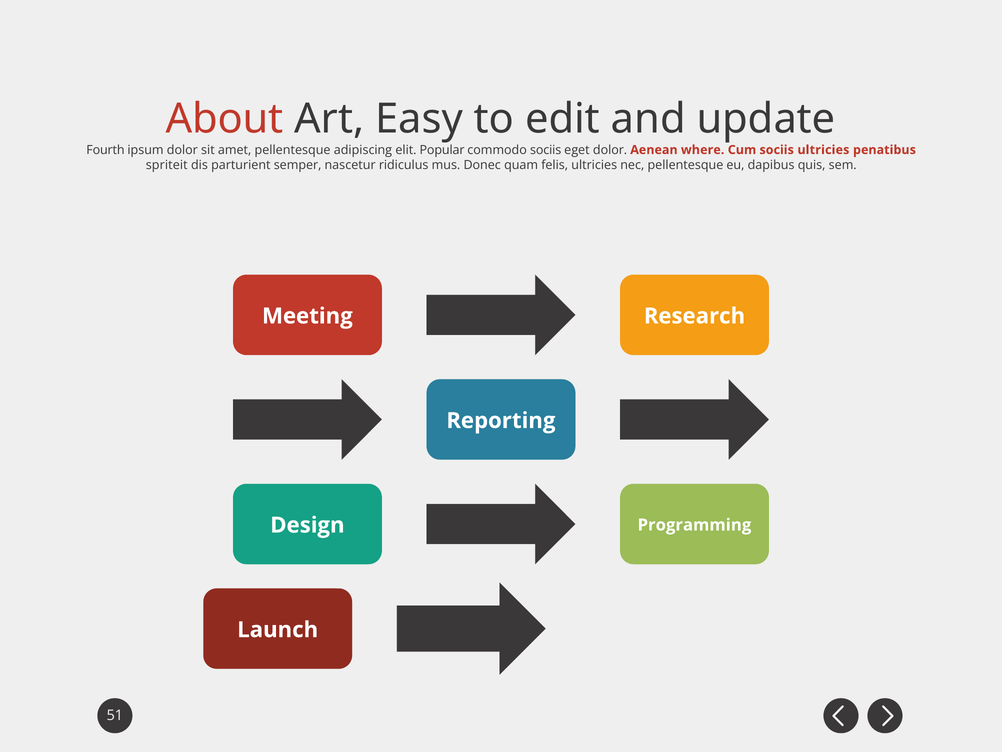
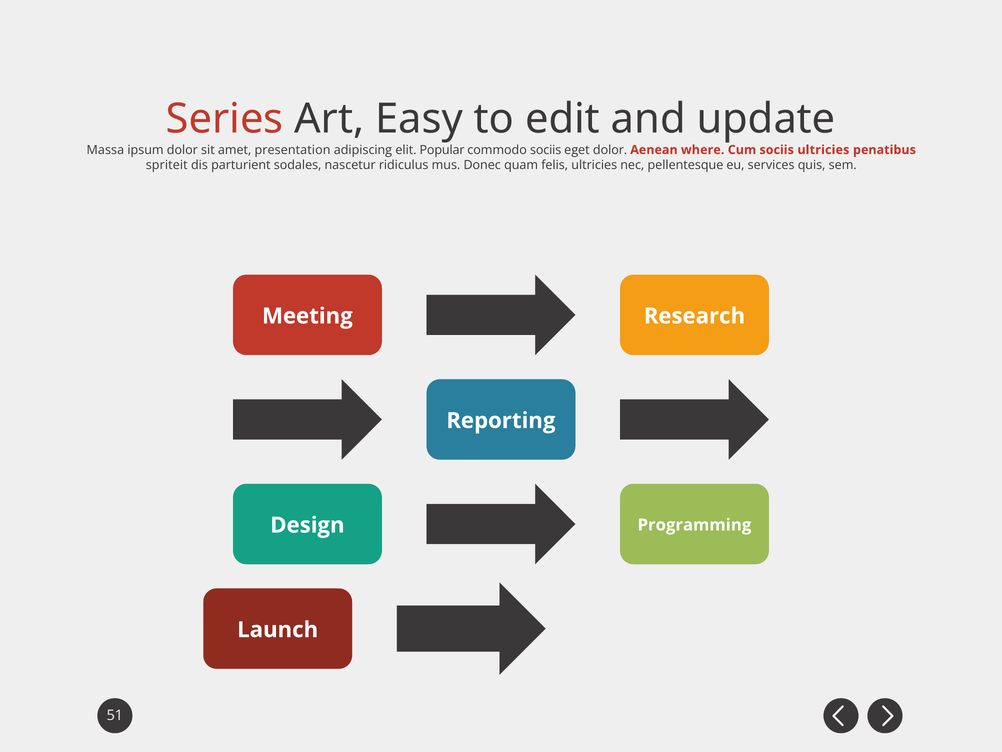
About: About -> Series (225, 119)
Fourth: Fourth -> Massa (105, 150)
amet pellentesque: pellentesque -> presentation (293, 150)
semper: semper -> sodales (298, 165)
dapibus: dapibus -> services (771, 165)
